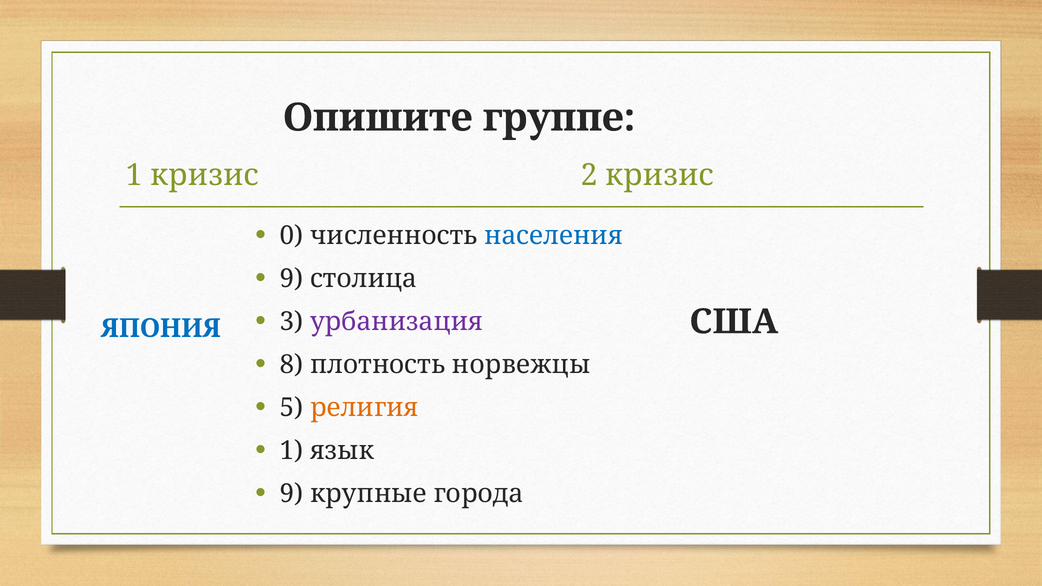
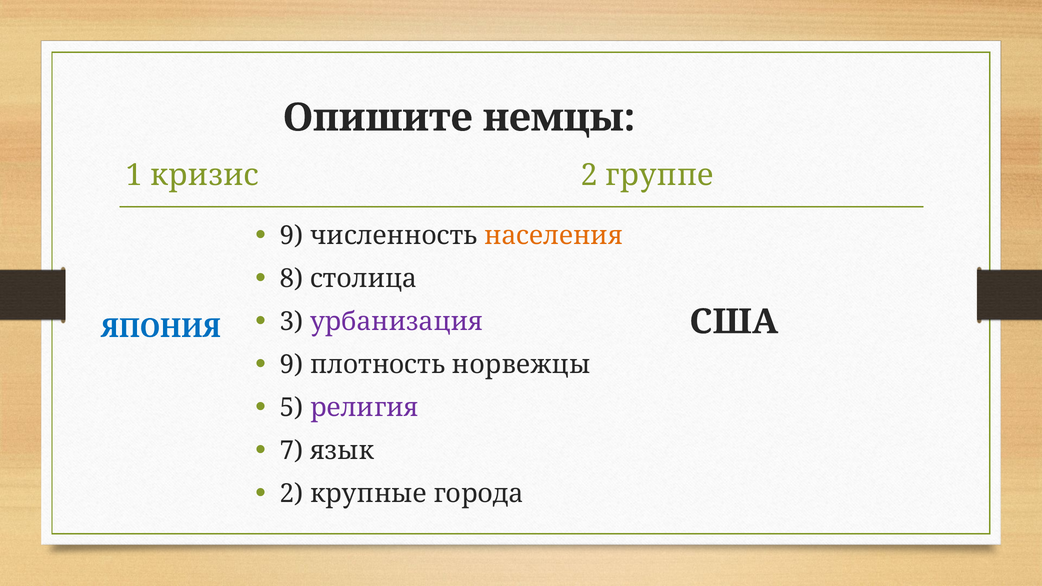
группе: группе -> немцы (559, 118)
2 кризис: кризис -> группе (659, 175)
0: 0 -> 9 (291, 236)
населения colour: blue -> orange (553, 236)
9: 9 -> 8 (291, 279)
8: 8 -> 9 (291, 365)
религия colour: orange -> purple (364, 408)
1: 1 -> 7 (291, 451)
9: 9 -> 2 (291, 494)
